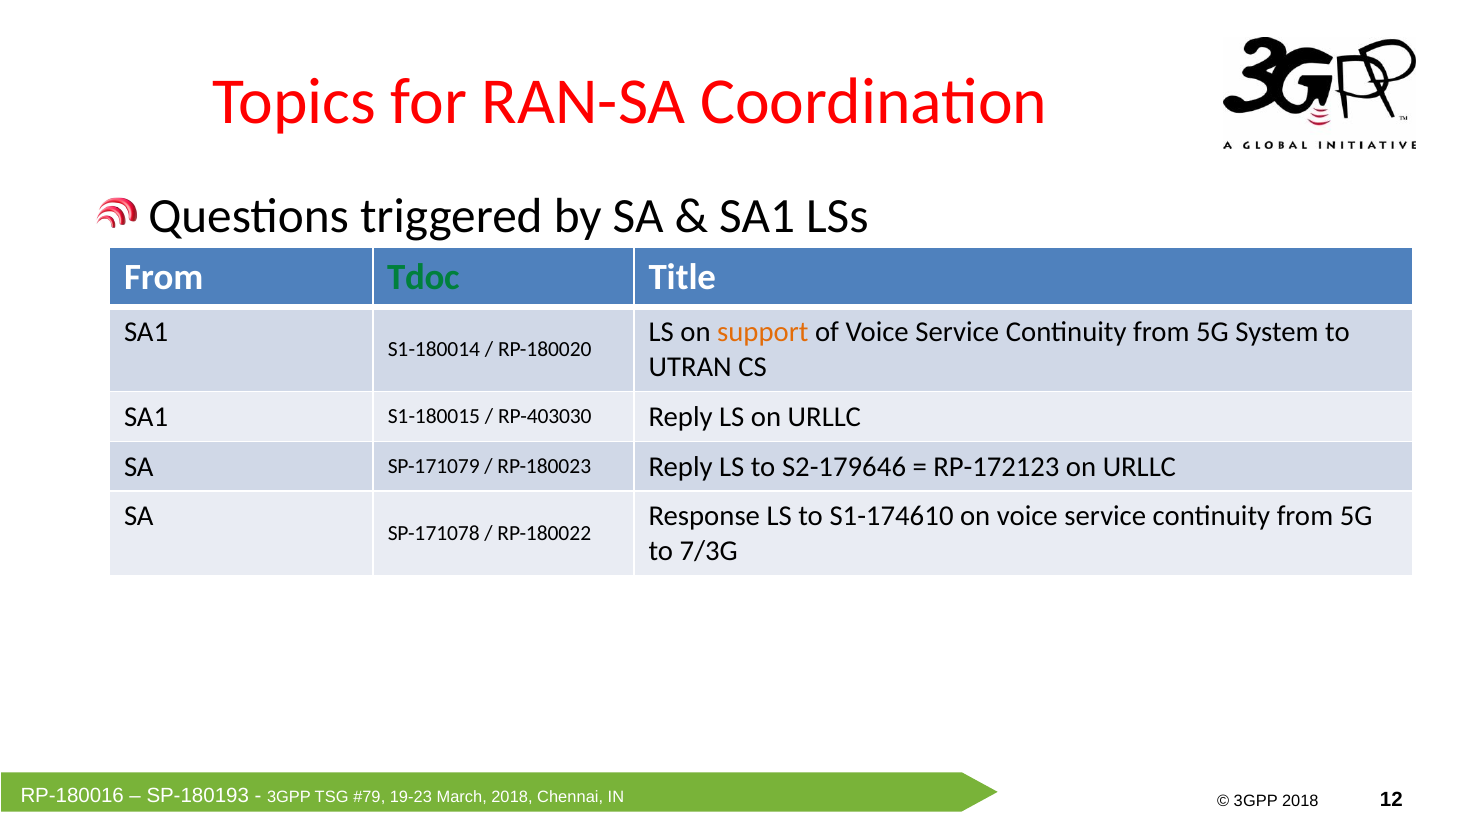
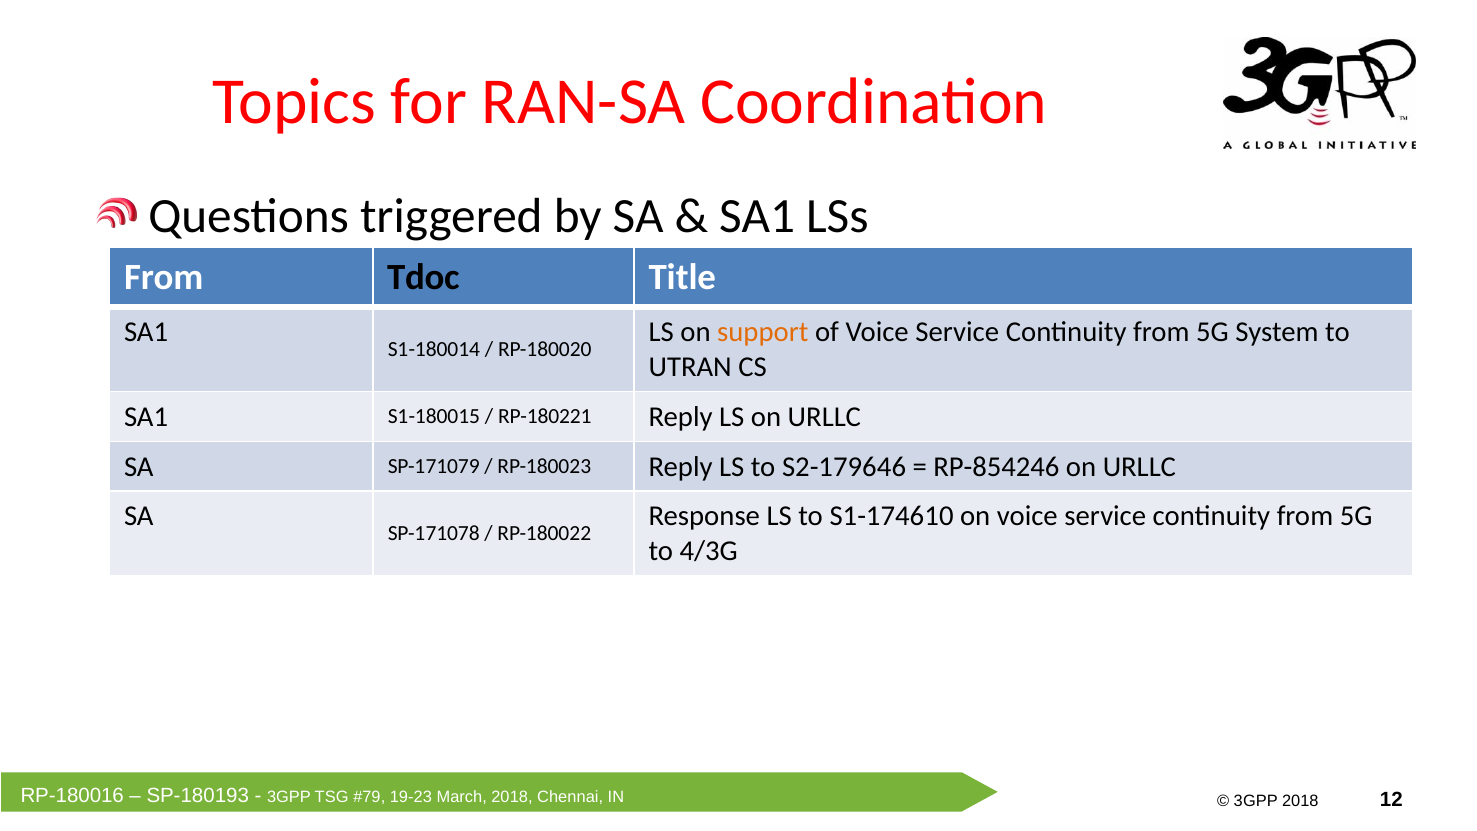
Tdoc colour: green -> black (423, 277)
RP-403030: RP-403030 -> RP-180221 (545, 417)
RP-172123: RP-172123 -> RP-854246 (996, 467)
7/3G: 7/3G -> 4/3G (709, 551)
